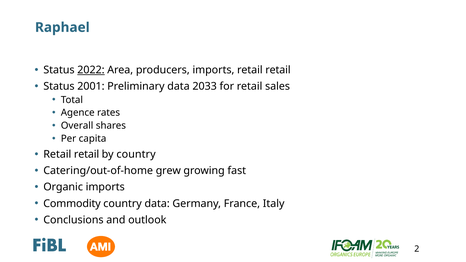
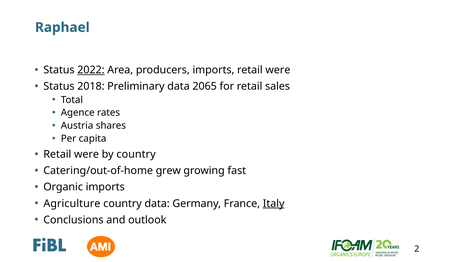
imports retail retail: retail -> were (278, 70)
2001: 2001 -> 2018 (91, 86)
2033: 2033 -> 2065 (205, 86)
Overall: Overall -> Austria (77, 126)
retail: retail -> were (87, 154)
Commodity: Commodity -> Agriculture (72, 204)
Italy underline: none -> present (274, 204)
